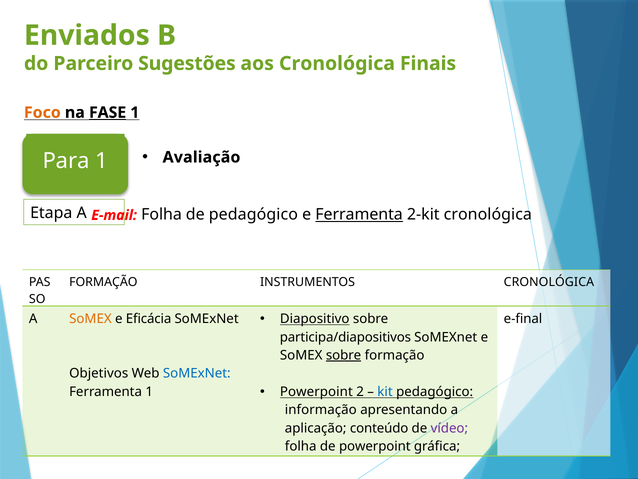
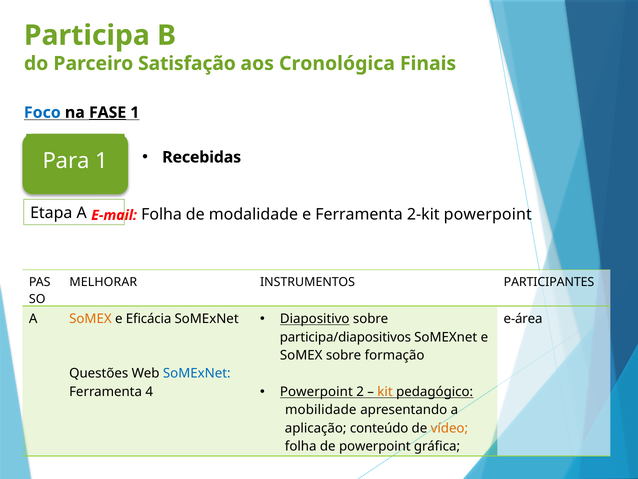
Enviados: Enviados -> Participa (87, 35)
Sugestões: Sugestões -> Satisfação (187, 63)
Foco colour: orange -> blue (42, 112)
Avaliação: Avaliação -> Recebidas (202, 157)
de pedagógico: pedagógico -> modalidade (253, 214)
Ferramenta underline: present -> none (359, 214)
2-kit cronológica: cronológica -> powerpoint (488, 214)
FORMAÇÃO: FORMAÇÃO -> MELHORAR (103, 282)
INSTRUMENTOS CRONOLÓGICA: CRONOLÓGICA -> PARTICIPANTES (549, 282)
e-final: e-final -> e-área (523, 319)
sobre underline: present -> none (344, 355)
Objetivos: Objetivos -> Questões (99, 373)
kit colour: blue -> orange (385, 391)
Ferramenta 1: 1 -> 4 (149, 391)
informação: informação -> mobilidade (321, 410)
vídeo colour: purple -> orange (449, 428)
